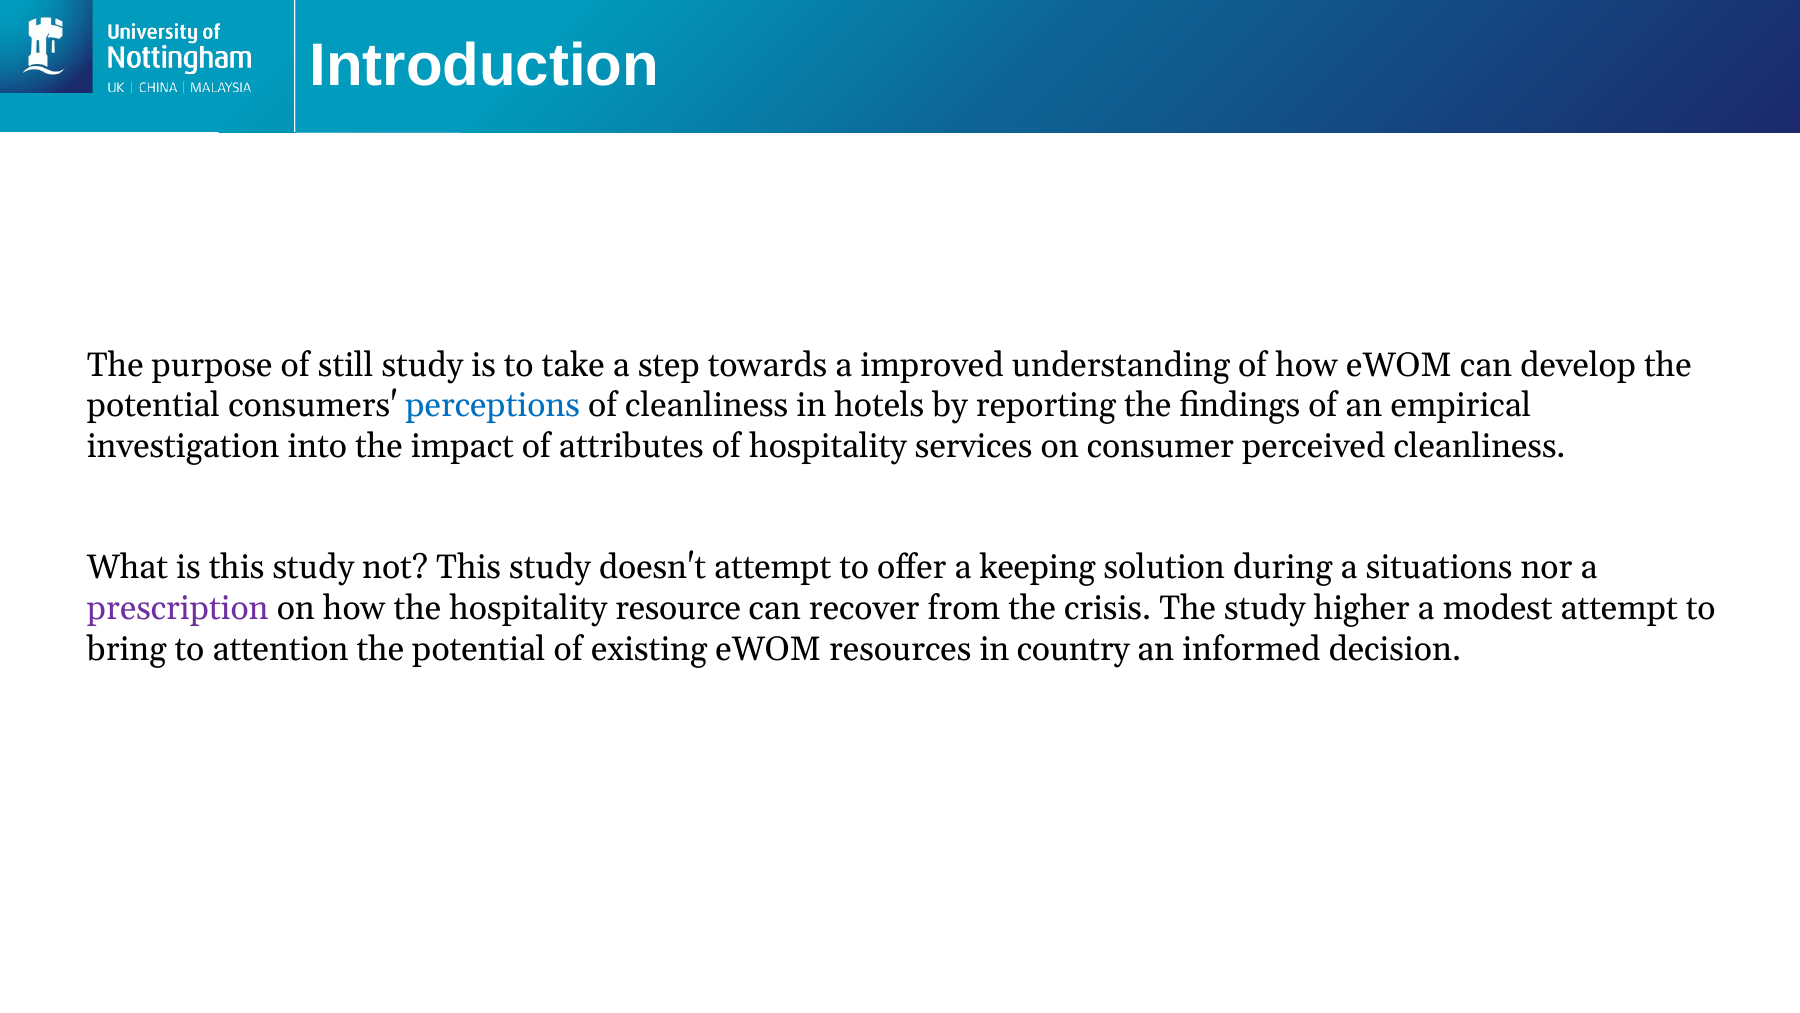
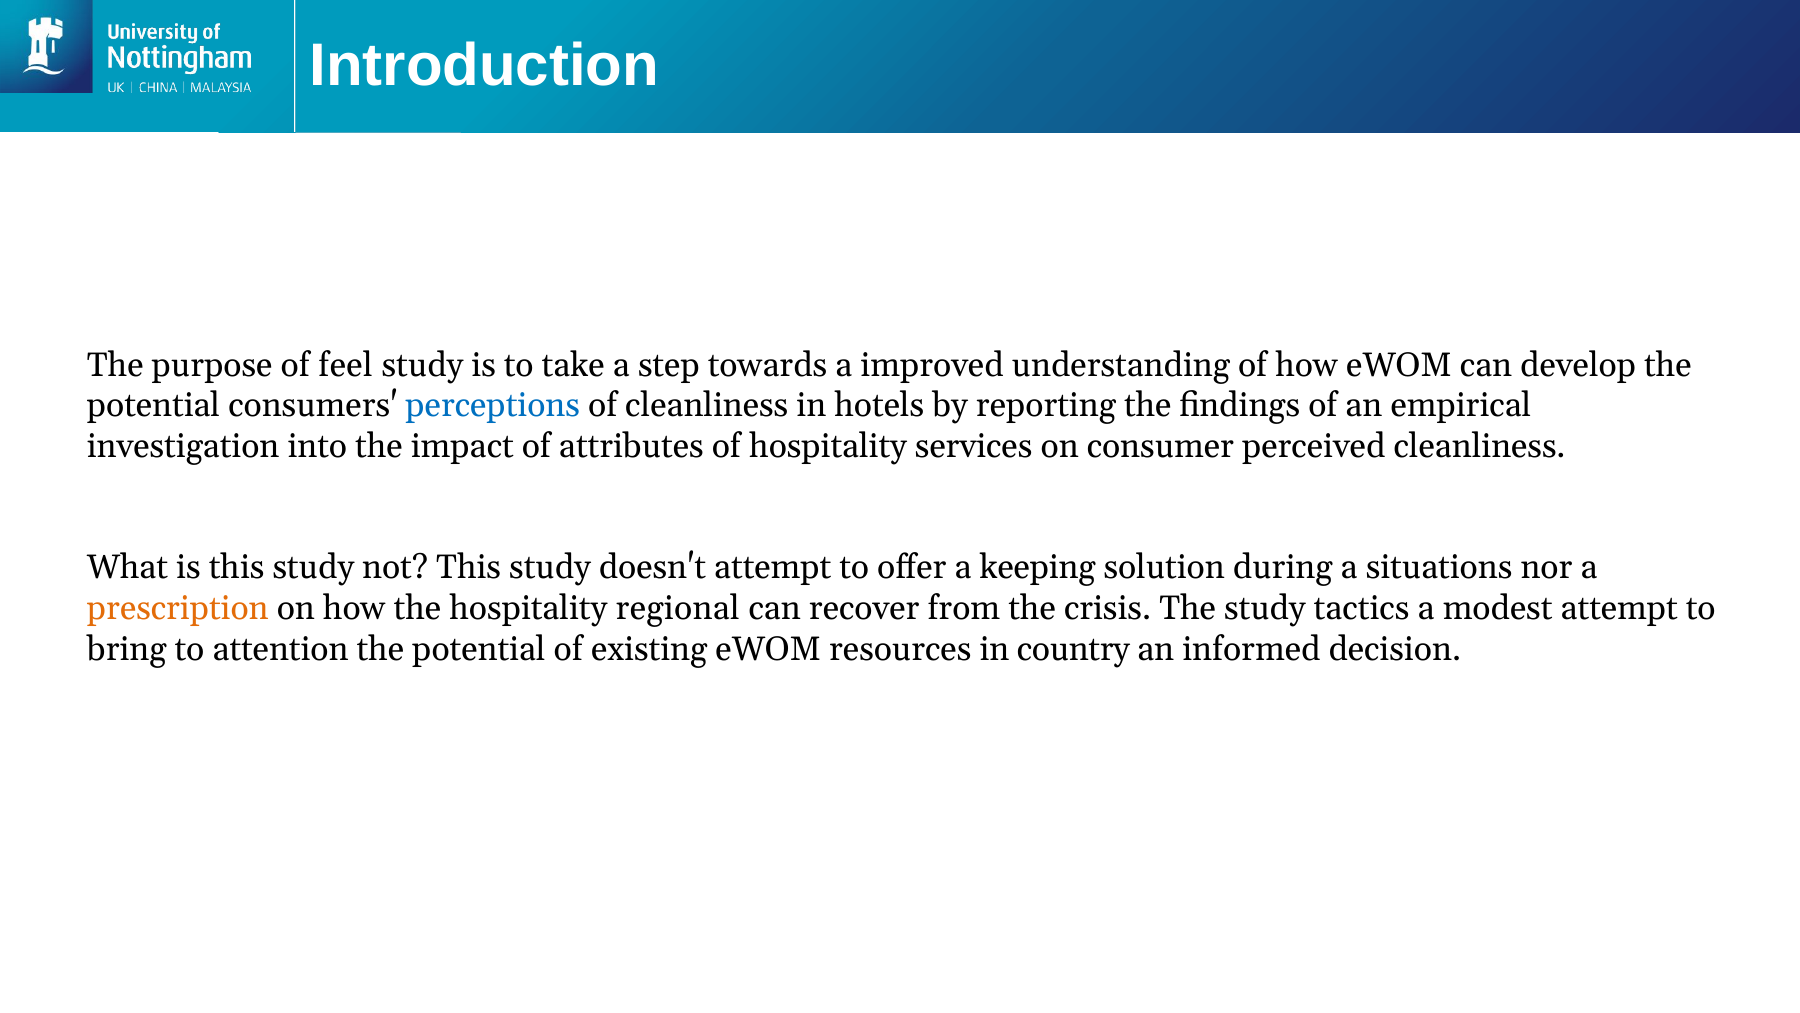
still: still -> feel (346, 365)
prescription colour: purple -> orange (178, 608)
resource: resource -> regional (678, 608)
higher: higher -> tactics (1362, 608)
